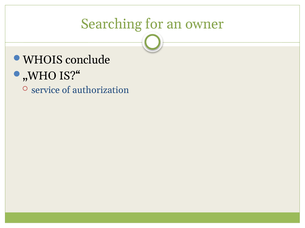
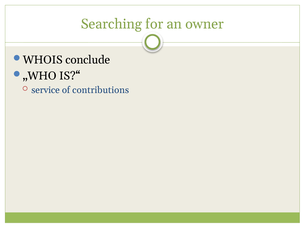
authorization: authorization -> contributions (101, 90)
